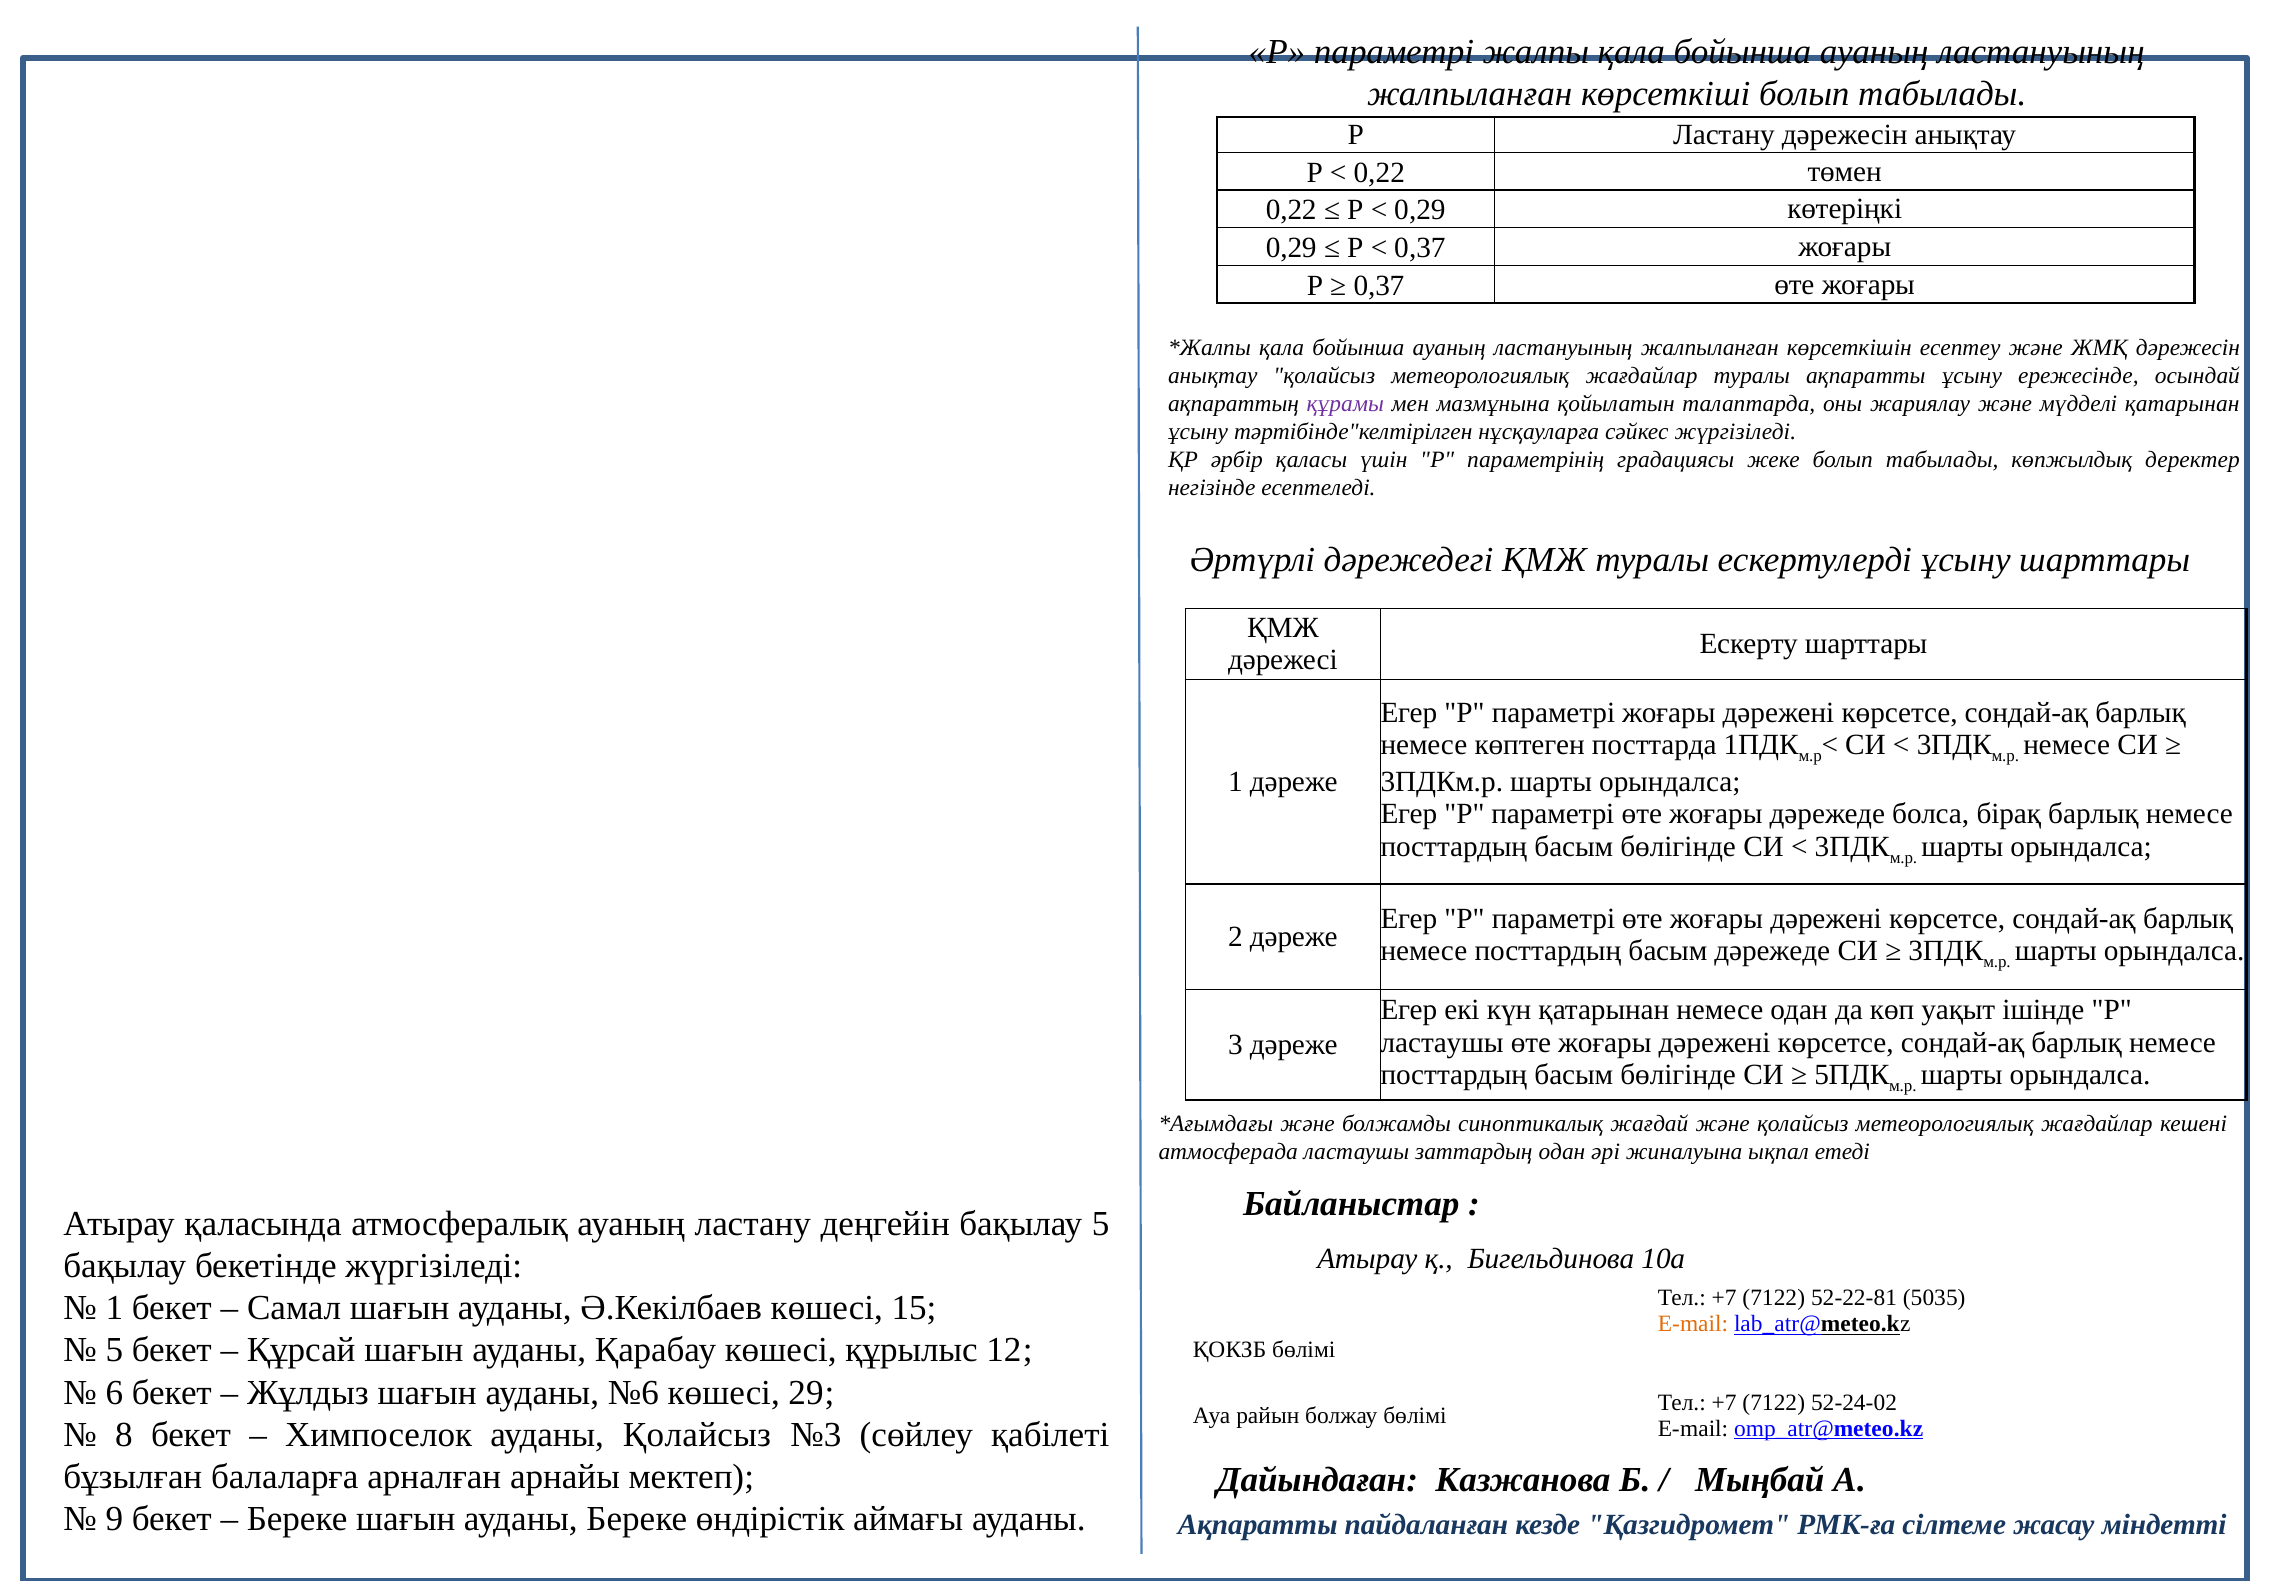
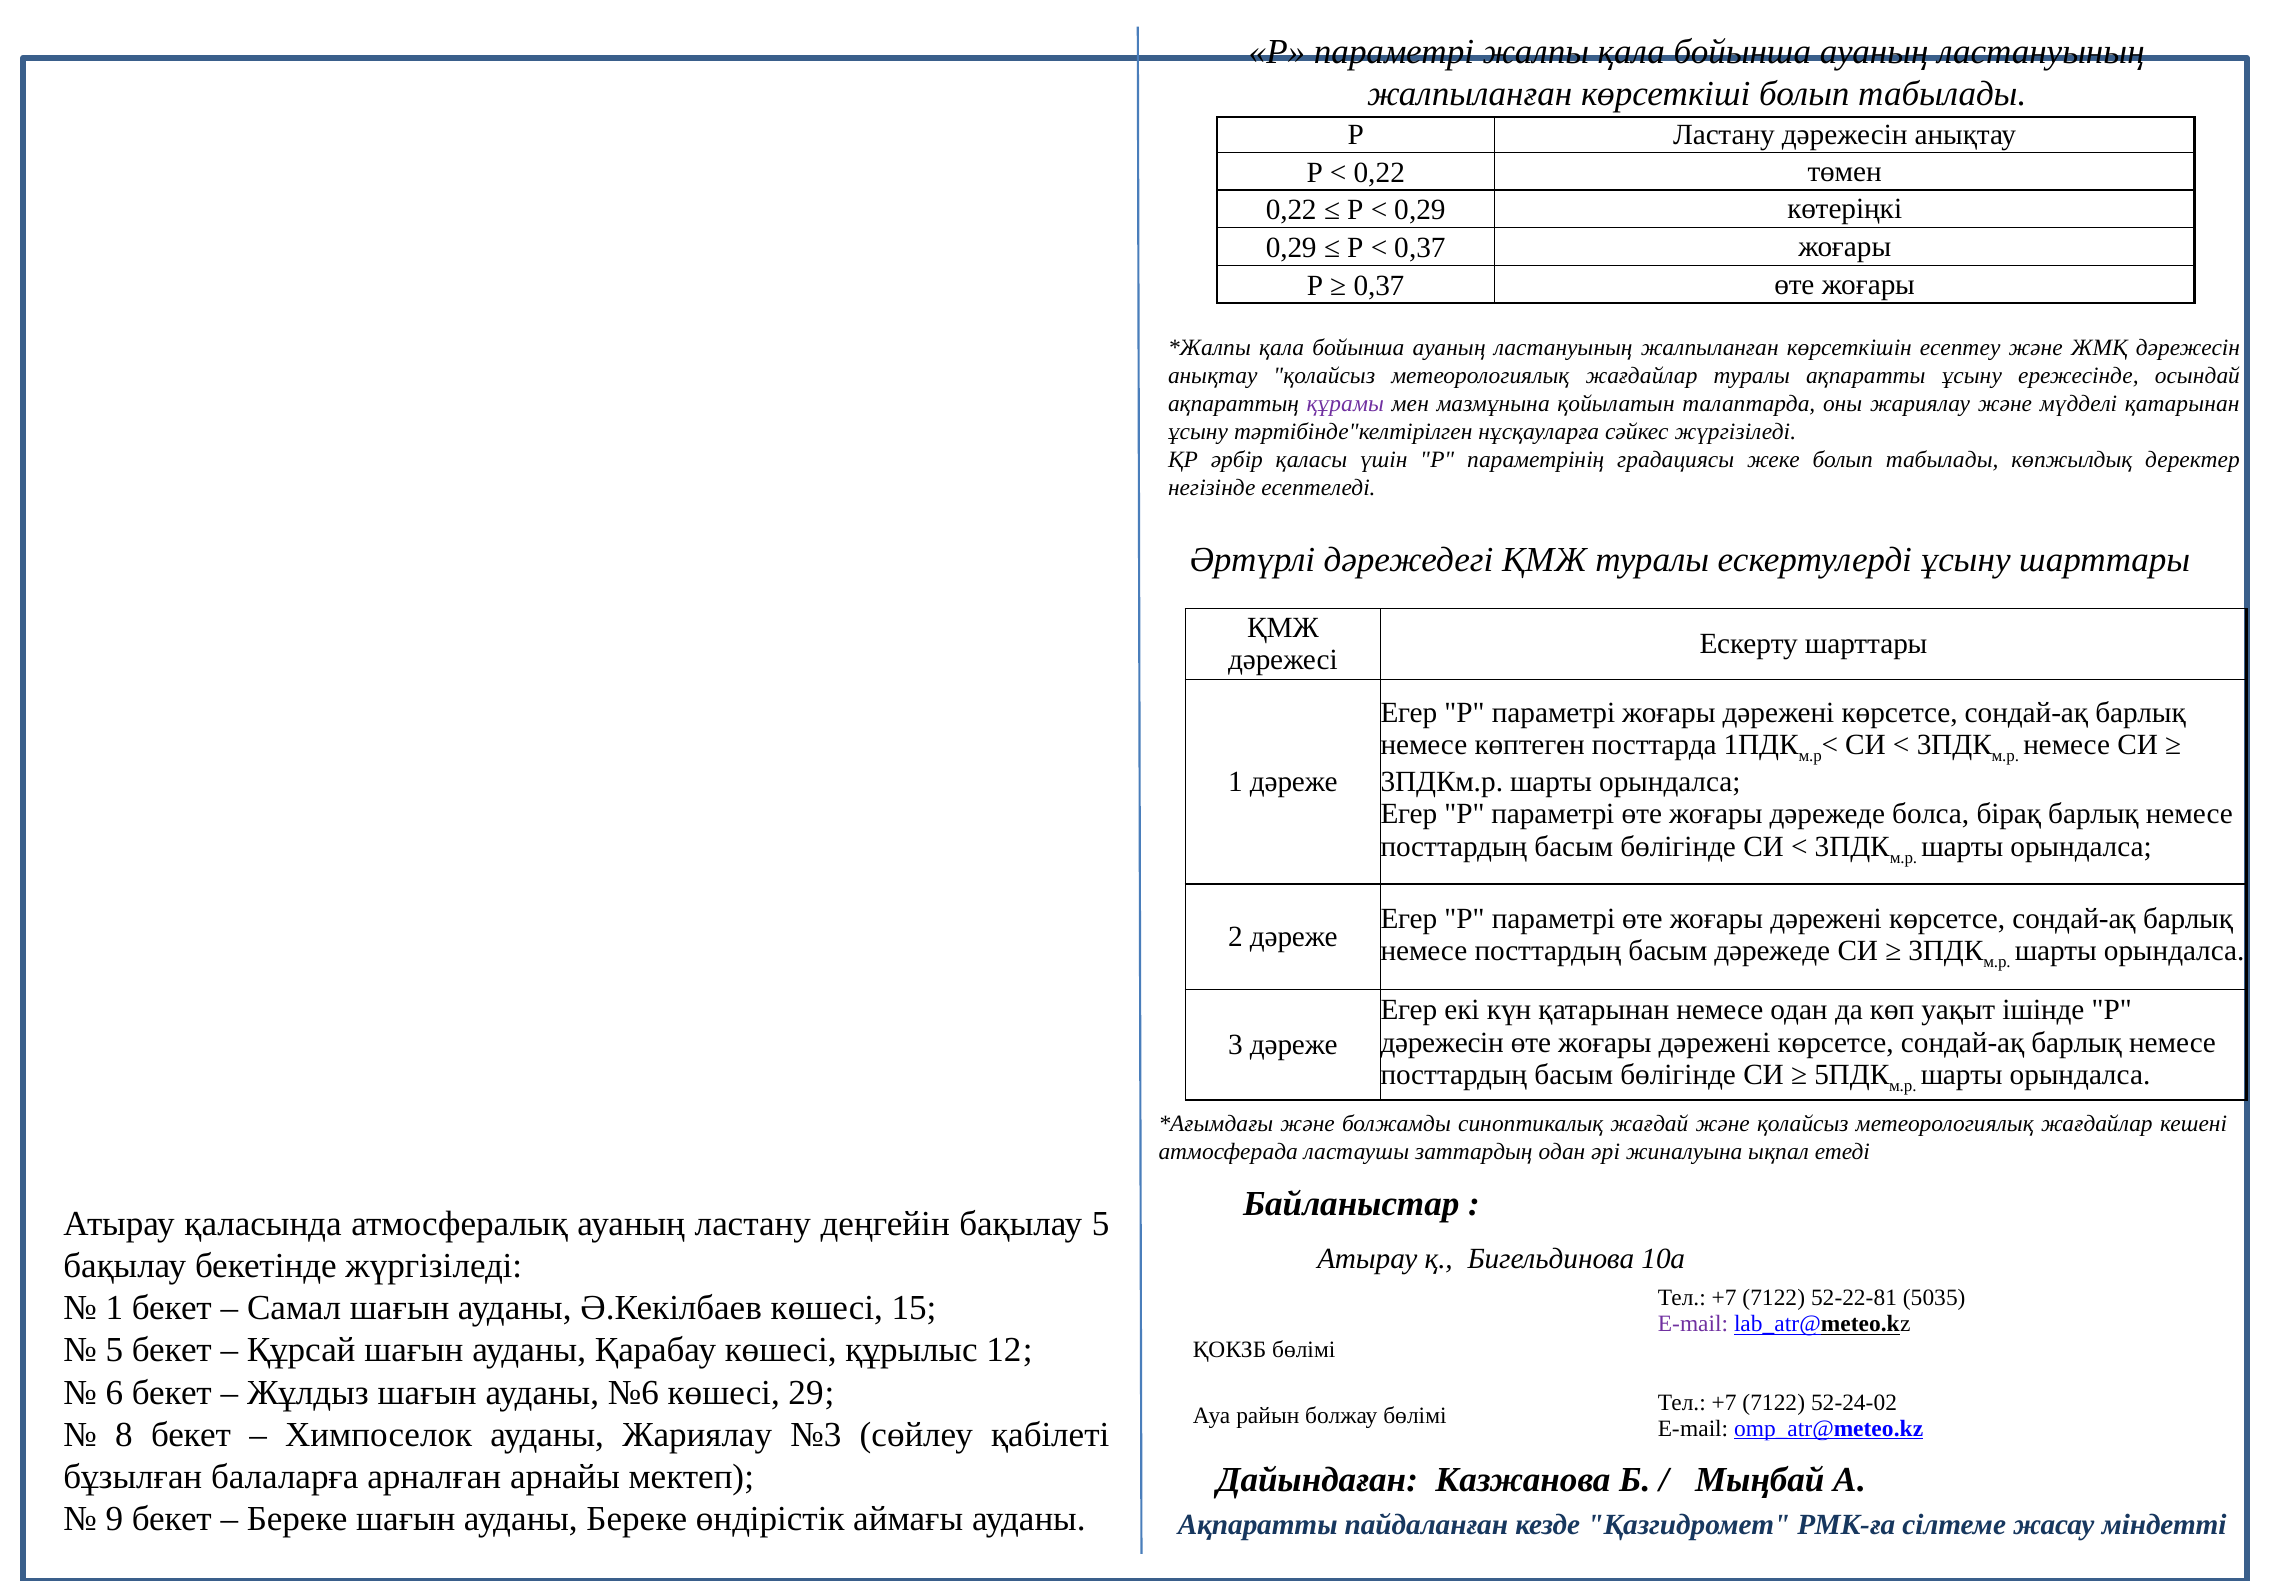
ластаушы: ластаушы -> дәрежесін (1442, 1042)
E-mail colour: orange -> purple (1693, 1324)
ауданы Қолайсыз: Қолайсыз -> Жариялау (697, 1434)
